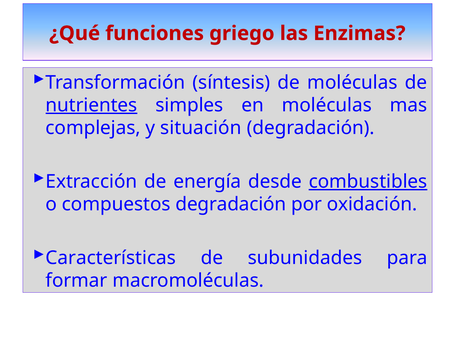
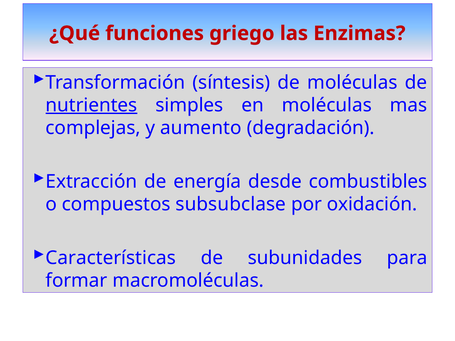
situación: situación -> aumento (201, 128)
combustibles underline: present -> none (368, 182)
compuestos degradación: degradación -> subsubclase (231, 204)
